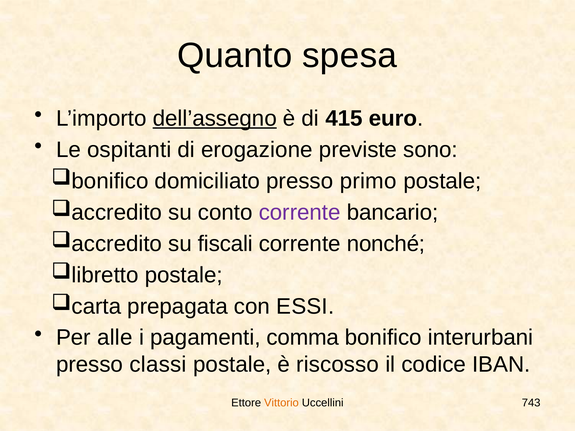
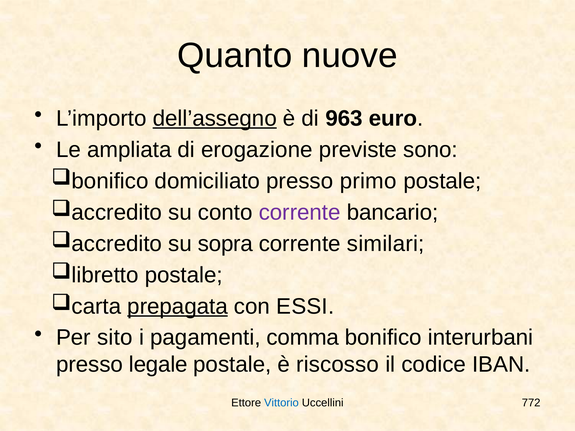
spesa: spesa -> nuove (350, 56)
415: 415 -> 963 (344, 118)
ospitanti: ospitanti -> ampliata (129, 150)
fiscali: fiscali -> sopra (225, 244)
nonché: nonché -> similari (386, 244)
prepagata underline: none -> present (178, 306)
alle: alle -> sito (115, 338)
classi: classi -> legale (158, 365)
Vittorio colour: orange -> blue (281, 403)
743: 743 -> 772 (531, 403)
